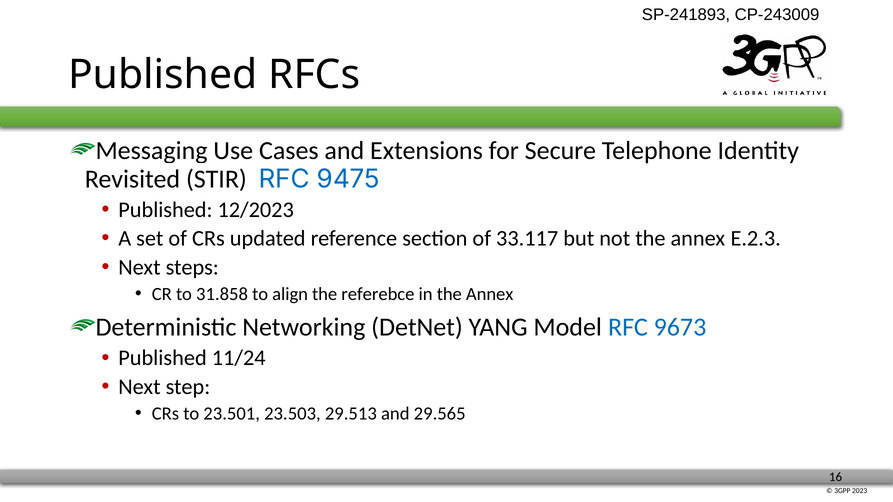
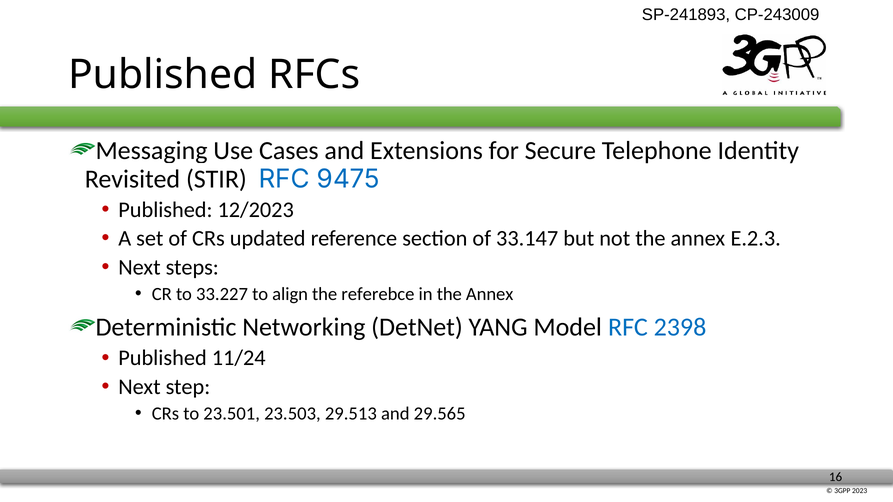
33.117: 33.117 -> 33.147 (527, 239)
31.858: 31.858 -> 33.227 (222, 294)
9673: 9673 -> 2398 (680, 328)
